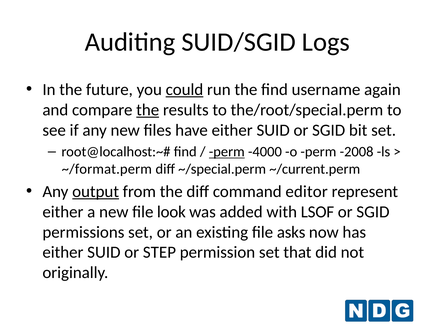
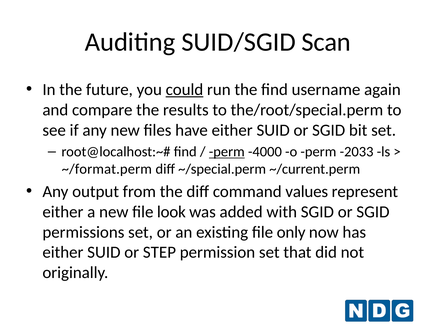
Logs: Logs -> Scan (326, 42)
the underline: present -> none (148, 110)
-2008: -2008 -> -2033 (357, 152)
output underline: present -> none (96, 192)
editor: editor -> values (307, 192)
with LSOF: LSOF -> SGID (317, 212)
asks: asks -> only (291, 232)
